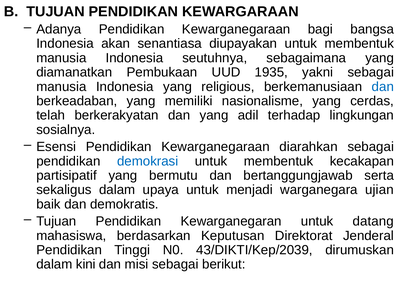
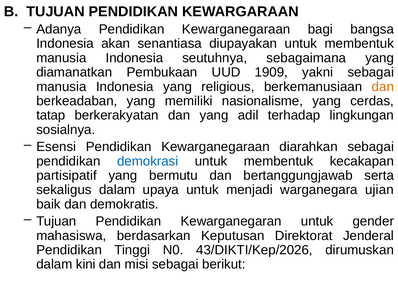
1935: 1935 -> 1909 (271, 72)
dan colour: blue -> orange (383, 86)
telah: telah -> tatap (51, 115)
datang: datang -> gender (373, 221)
43/DIKTI/Kep/2039: 43/DIKTI/Kep/2039 -> 43/DIKTI/Kep/2026 (254, 250)
